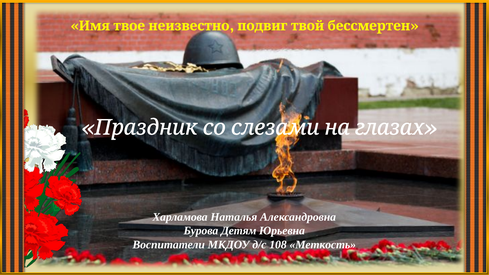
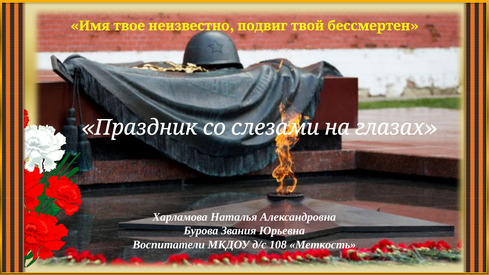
Детям: Детям -> Звания (239, 231)
